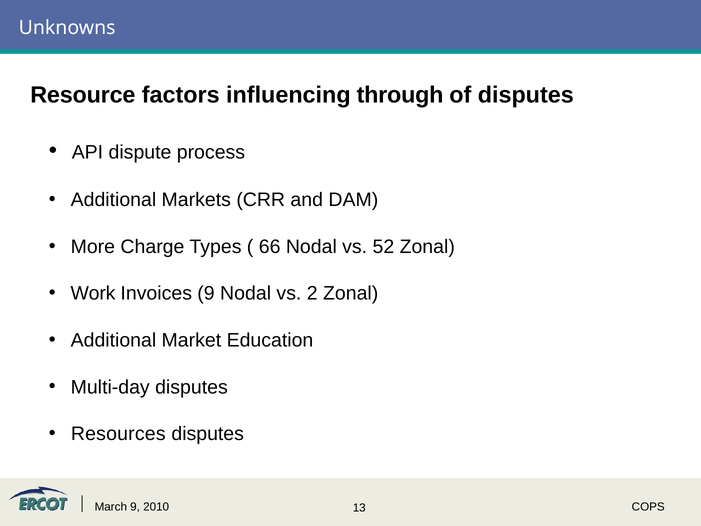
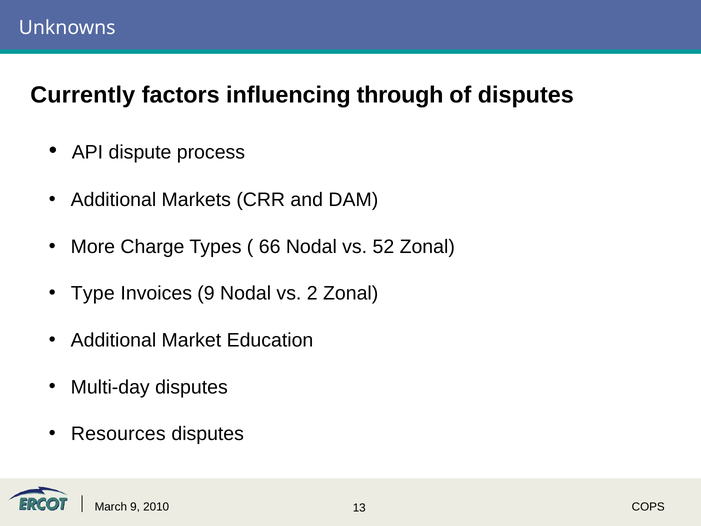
Resource: Resource -> Currently (83, 95)
Work: Work -> Type (93, 293)
